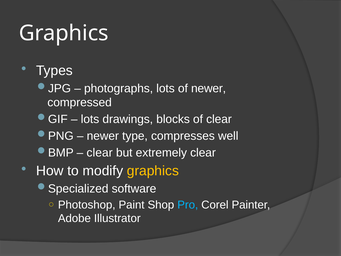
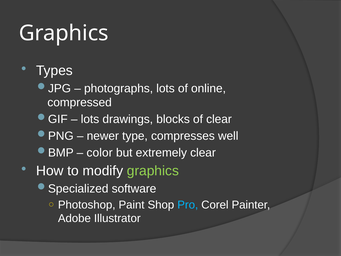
of newer: newer -> online (208, 88)
clear: clear -> color (100, 152)
graphics colour: yellow -> light green (153, 171)
